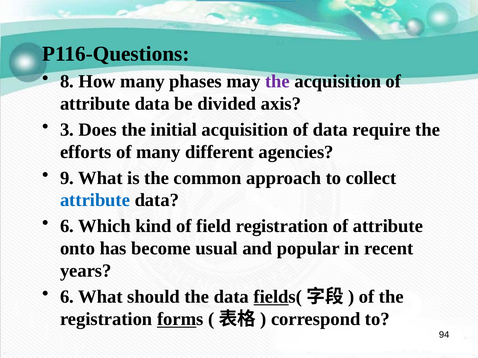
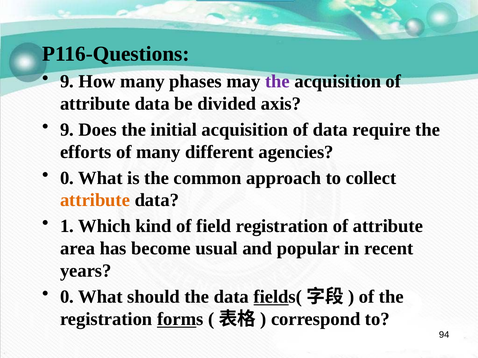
8: 8 -> 9 (67, 81)
3: 3 -> 9 (67, 130)
9: 9 -> 0 (67, 178)
attribute colour: blue -> orange (95, 200)
6: 6 -> 1 (67, 227)
onto: onto -> area (78, 249)
6: 6 -> 0 (67, 297)
